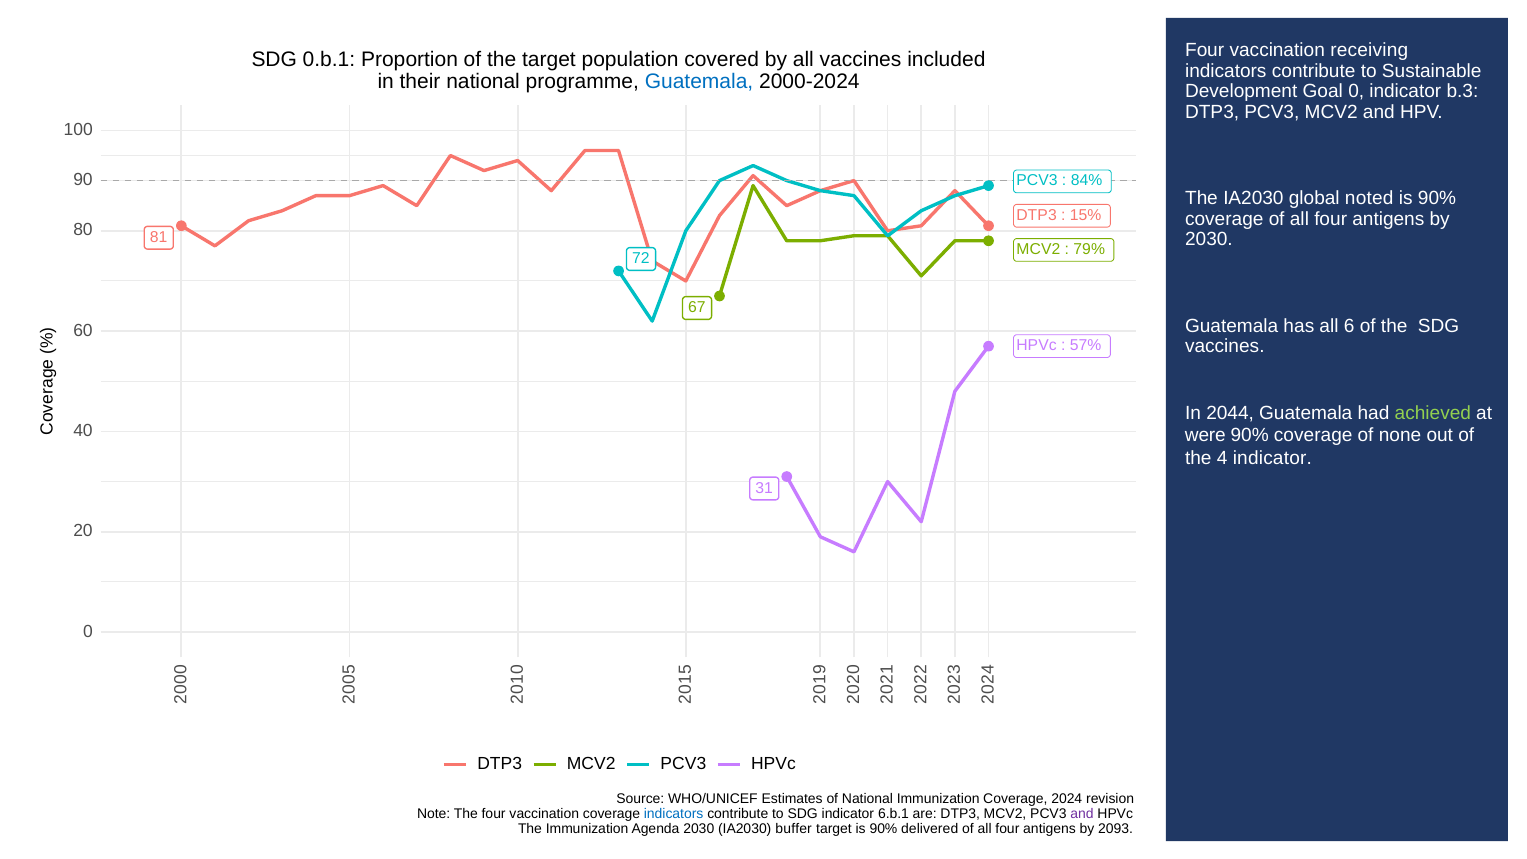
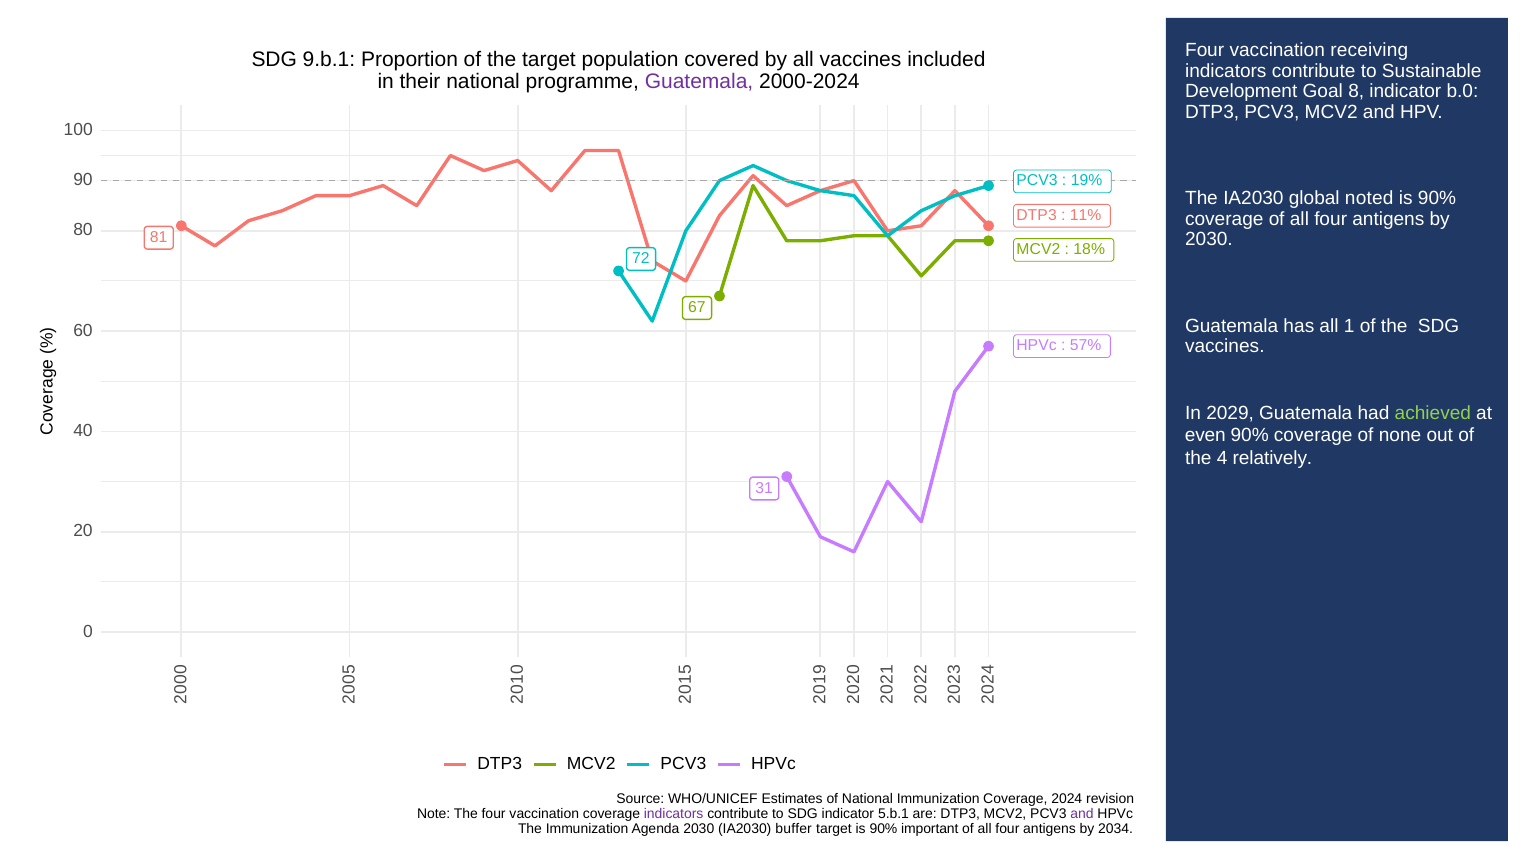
0.b.1: 0.b.1 -> 9.b.1 (329, 59)
Guatemala colour: blue -> purple (699, 82)
Goal 0: 0 -> 8 (1356, 91)
b.3: b.3 -> b.0 (1462, 91)
84%: 84% -> 19% (1087, 181)
15%: 15% -> 11% (1086, 215)
79%: 79% -> 18% (1089, 249)
all 6: 6 -> 1 (1349, 326)
2044: 2044 -> 2029 (1230, 413)
were: were -> even (1205, 436)
4 indicator: indicator -> relatively (1272, 459)
indicators colour: blue -> purple (674, 814)
6.b.1: 6.b.1 -> 5.b.1 (893, 814)
delivered: delivered -> important (930, 829)
2093: 2093 -> 2034 (1116, 829)
